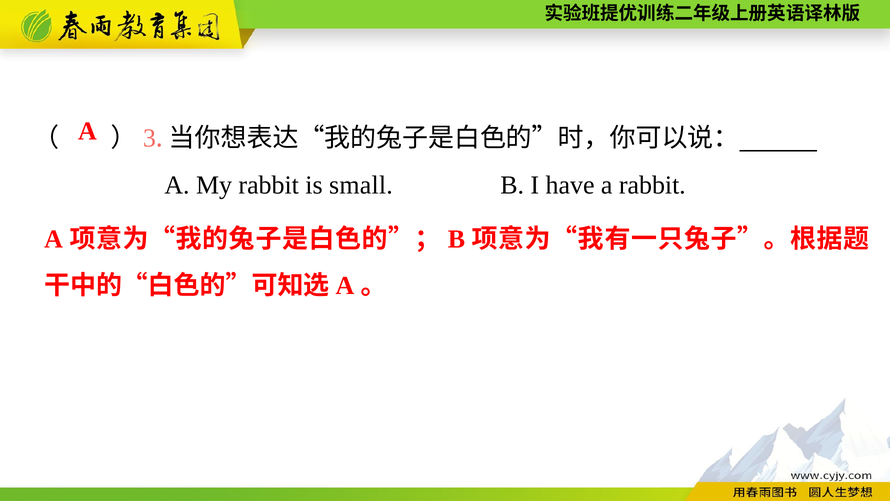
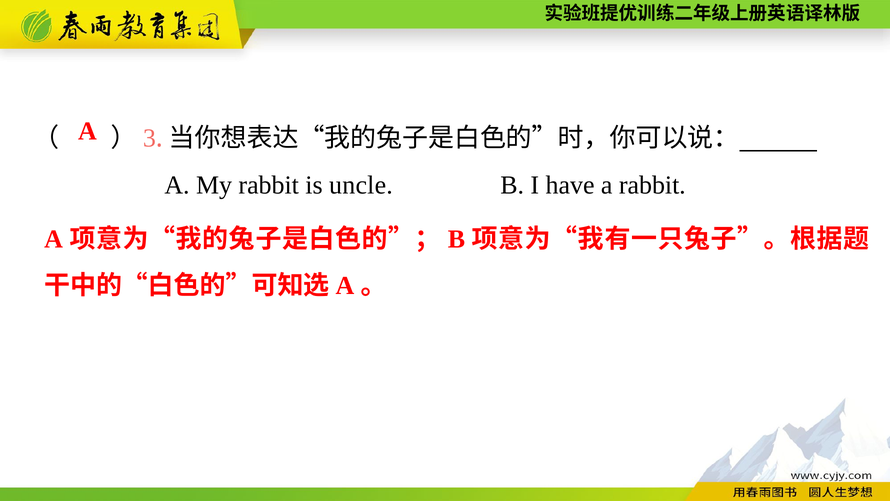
small: small -> uncle (361, 185)
